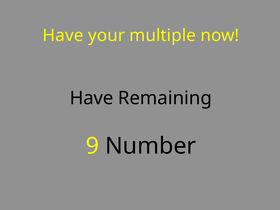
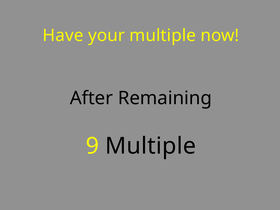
Have: Have -> After (91, 98)
9 Number: Number -> Multiple (151, 146)
